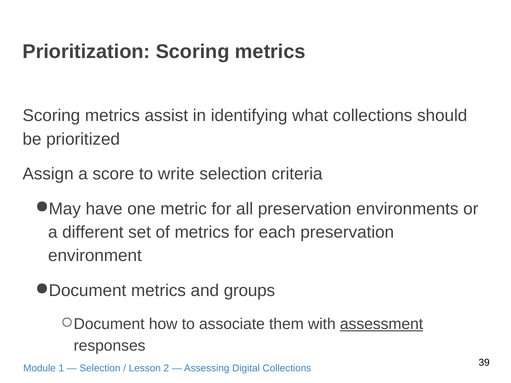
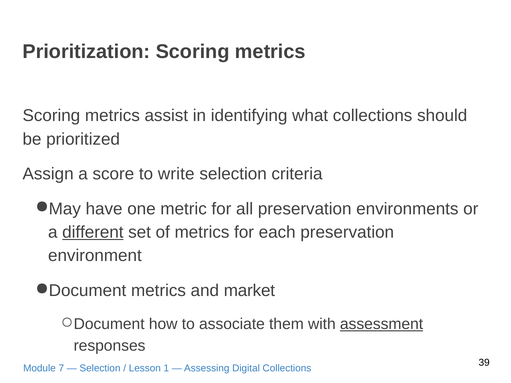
different underline: none -> present (93, 232)
groups: groups -> market (249, 291)
1: 1 -> 7 (61, 368)
2: 2 -> 1 (166, 368)
